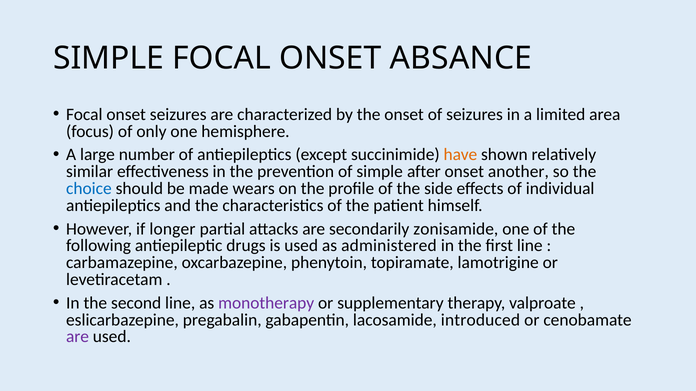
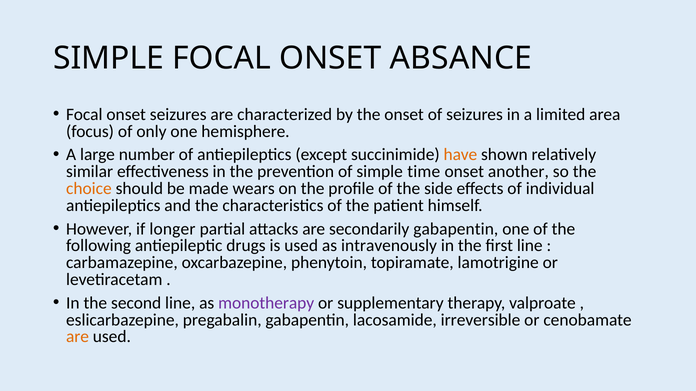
after: after -> time (424, 172)
choice colour: blue -> orange (89, 189)
secondarily zonisamide: zonisamide -> gabapentin (456, 229)
administered: administered -> intravenously (389, 246)
introduced: introduced -> irreversible (481, 320)
are colour: purple -> orange (78, 337)
